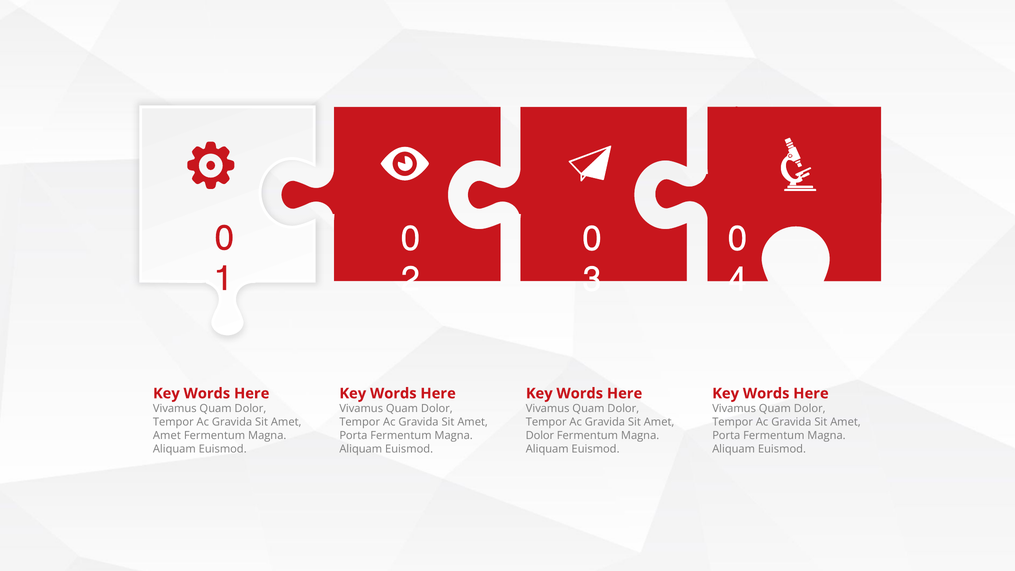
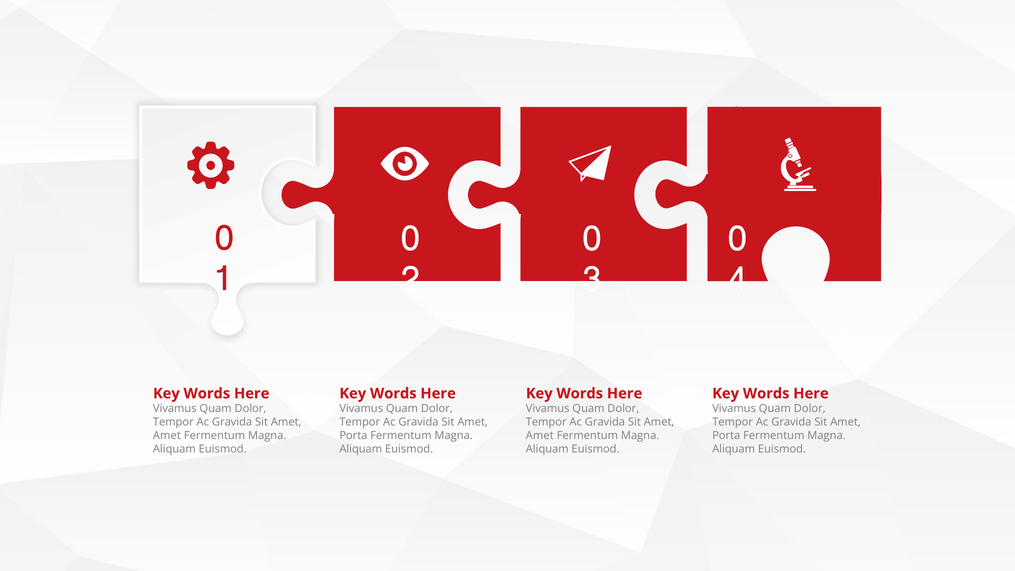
Dolor: Dolor -> Amet (540, 436)
